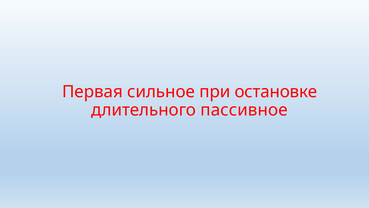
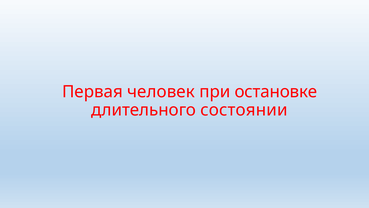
сильное: сильное -> человек (161, 92)
пассивное: пассивное -> состоянии (244, 110)
